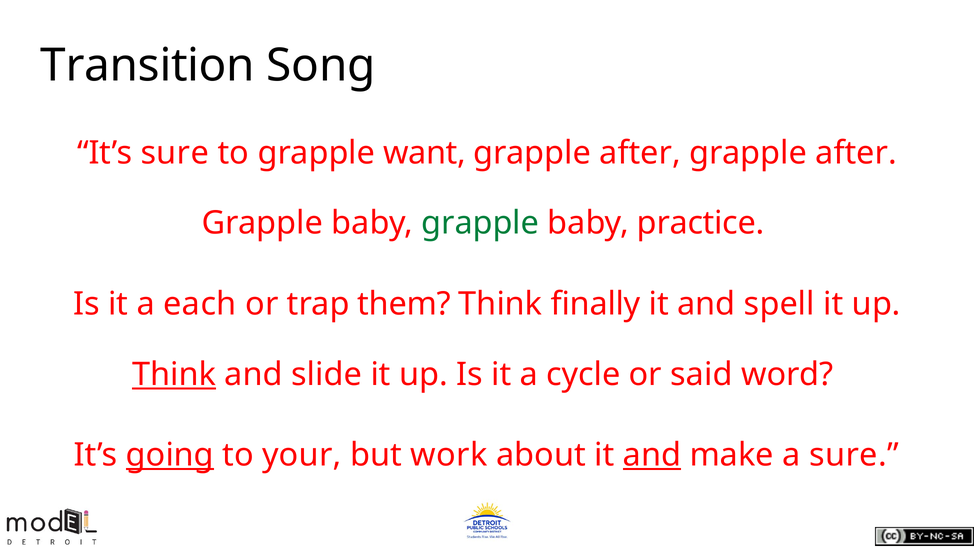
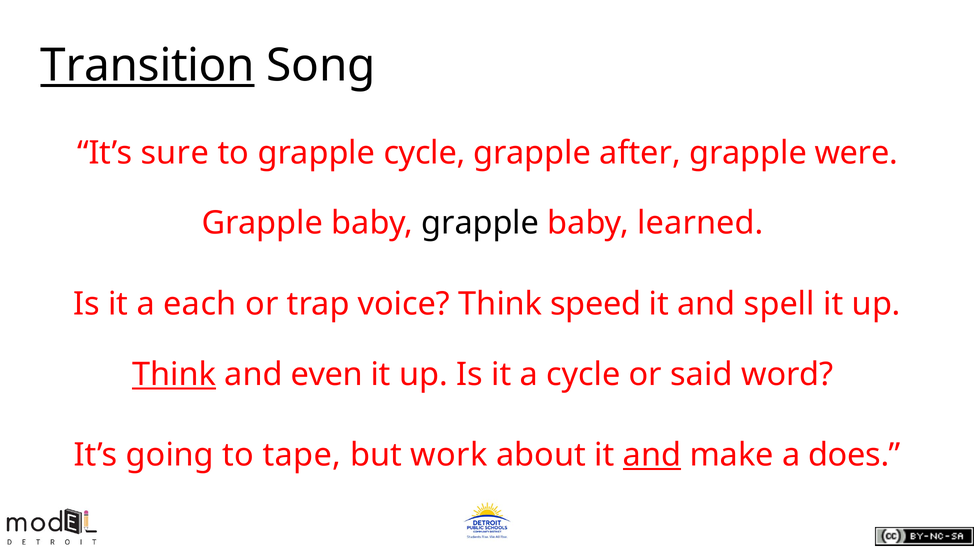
Transition underline: none -> present (148, 66)
grapple want: want -> cycle (424, 153)
after: after -> were (856, 153)
grapple colour: green -> black (480, 223)
practice: practice -> learned (700, 223)
them: them -> voice (404, 304)
finally: finally -> speed (596, 304)
slide: slide -> even (327, 374)
going underline: present -> none (170, 455)
your: your -> tape (302, 455)
a sure: sure -> does (854, 455)
